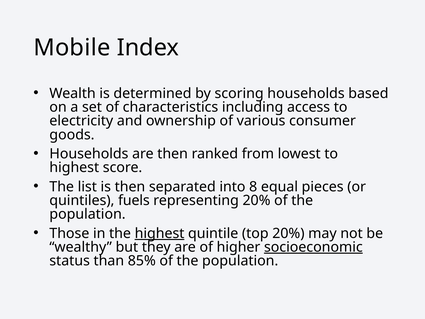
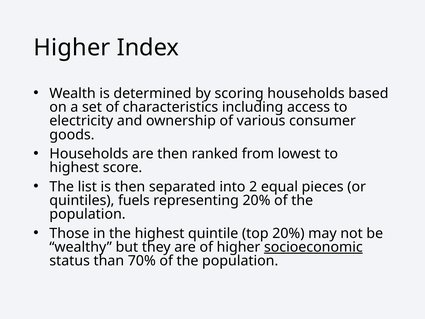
Mobile: Mobile -> Higher (72, 48)
8: 8 -> 2 (253, 187)
highest underline: present -> none (160, 233)
85%: 85% -> 70% (142, 261)
